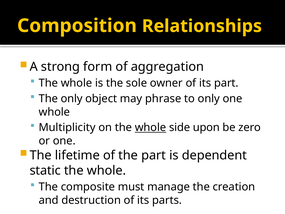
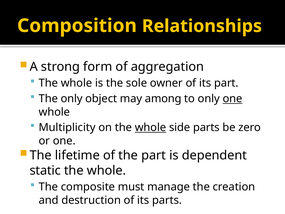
phrase: phrase -> among (163, 99)
one underline: none -> present (233, 99)
side upon: upon -> parts (206, 127)
